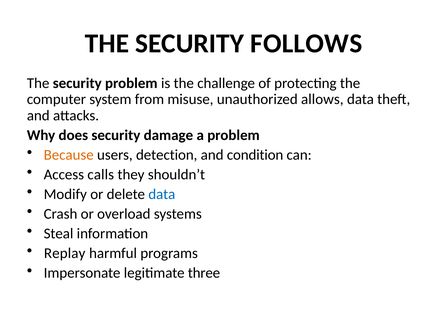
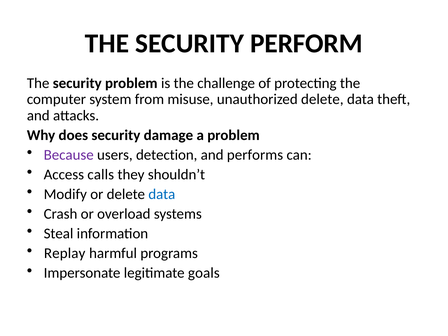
FOLLOWS: FOLLOWS -> PERFORM (306, 43)
unauthorized allows: allows -> delete (322, 99)
Because colour: orange -> purple (69, 155)
condition: condition -> performs (255, 155)
three: three -> goals (204, 273)
